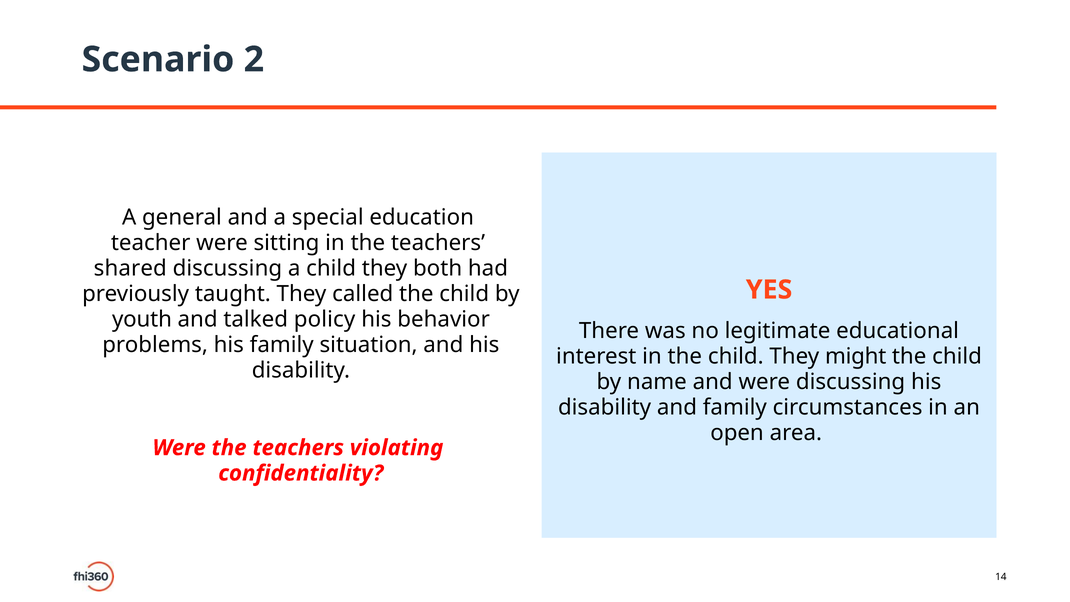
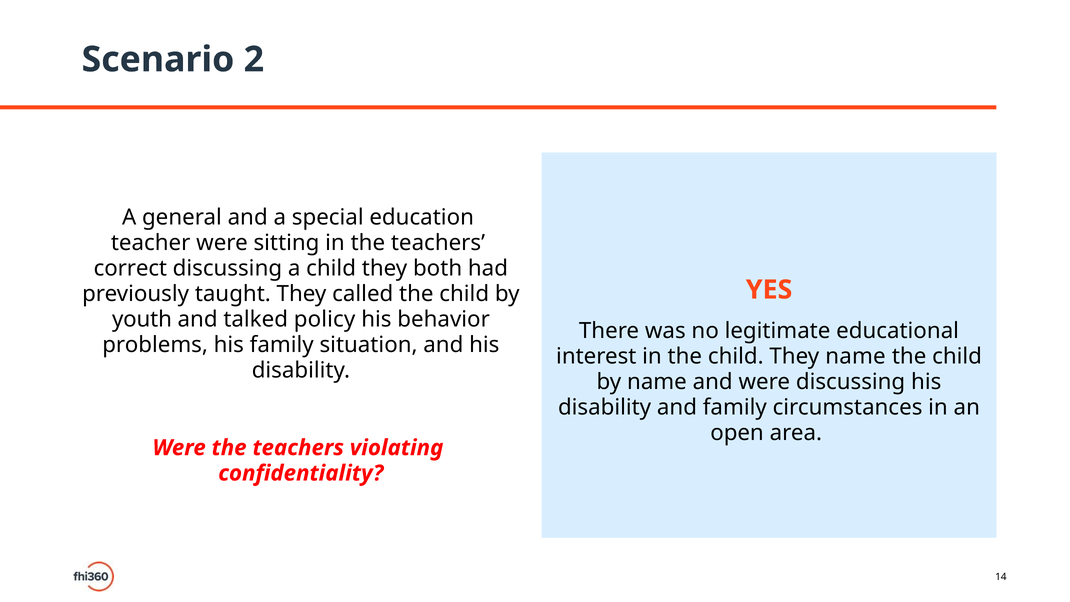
shared: shared -> correct (130, 268)
They might: might -> name (855, 356)
